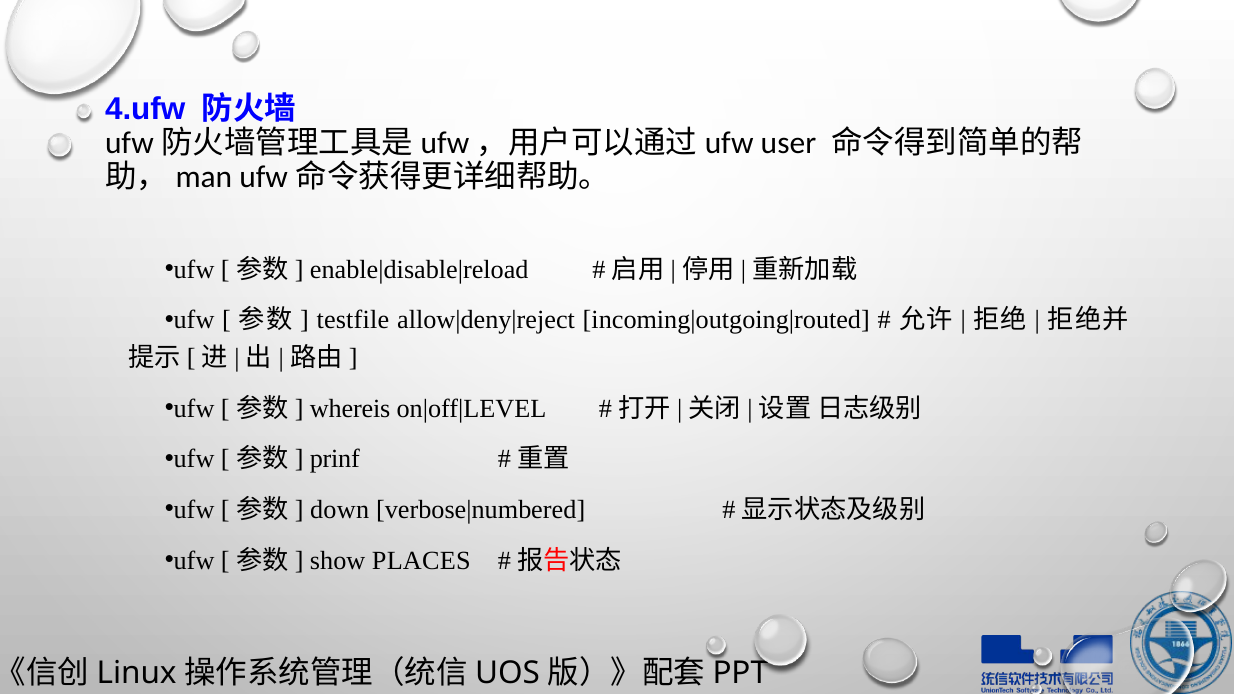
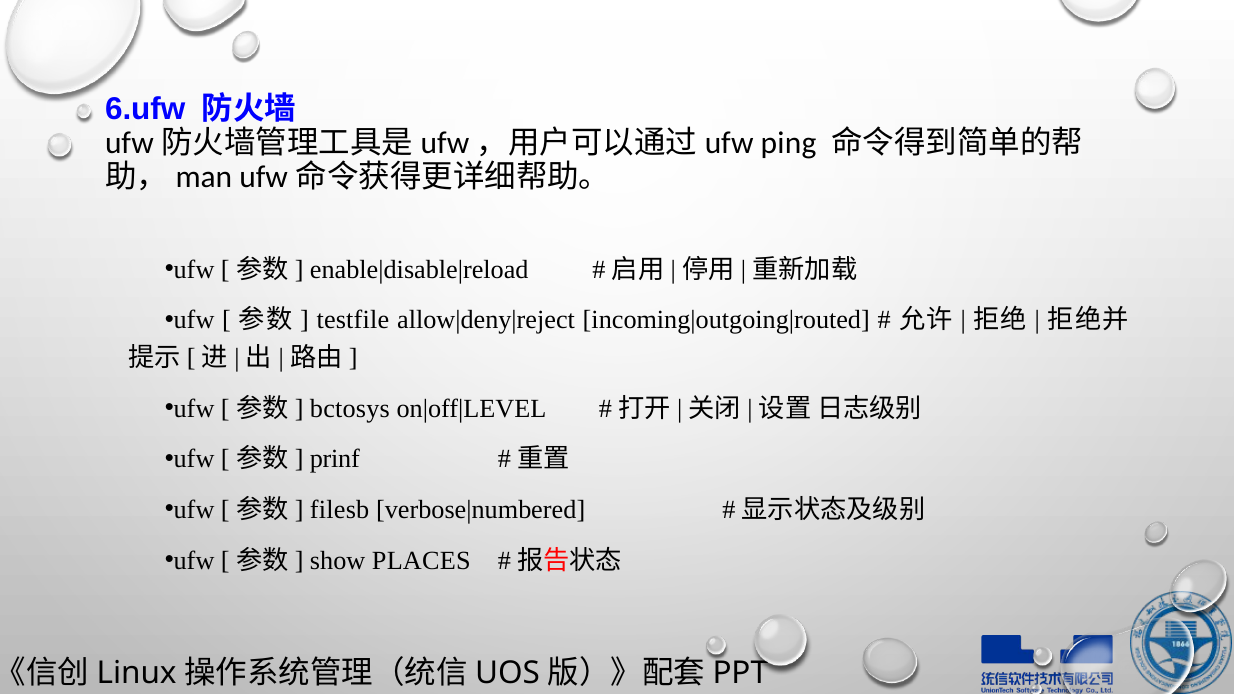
4.ufw: 4.ufw -> 6.ufw (145, 109)
user: user -> ping (788, 143)
whereis: whereis -> bctosys (350, 409)
down: down -> filesb (340, 510)
